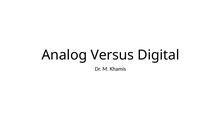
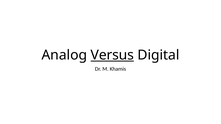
Versus underline: none -> present (112, 55)
